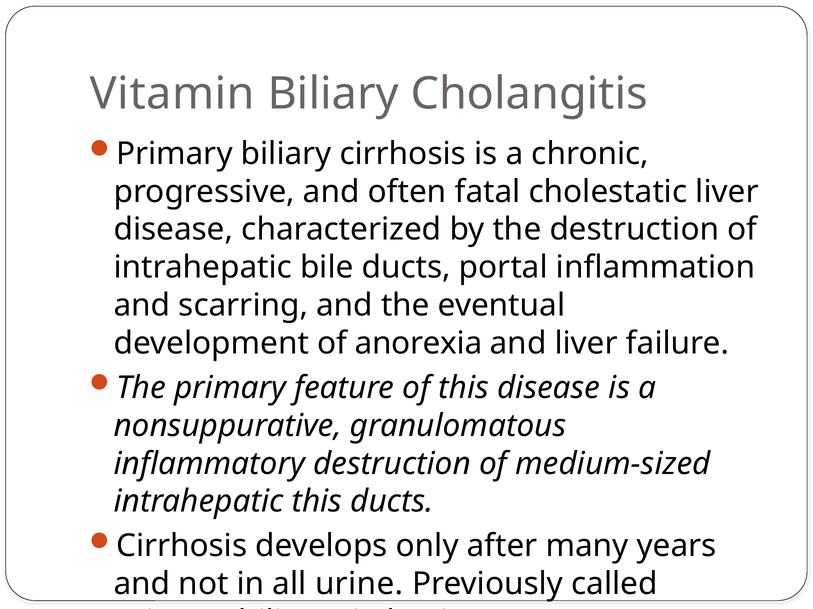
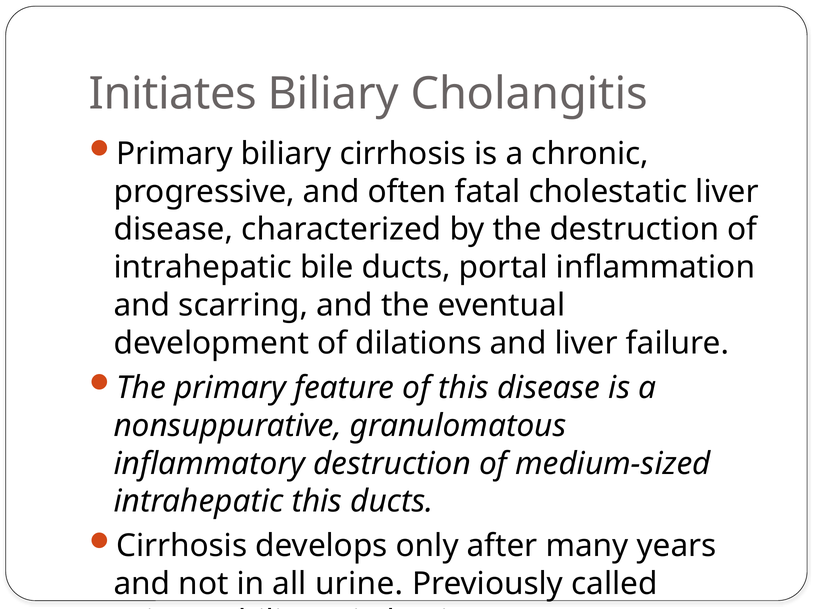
Vitamin: Vitamin -> Initiates (173, 94)
anorexia: anorexia -> dilations (418, 344)
